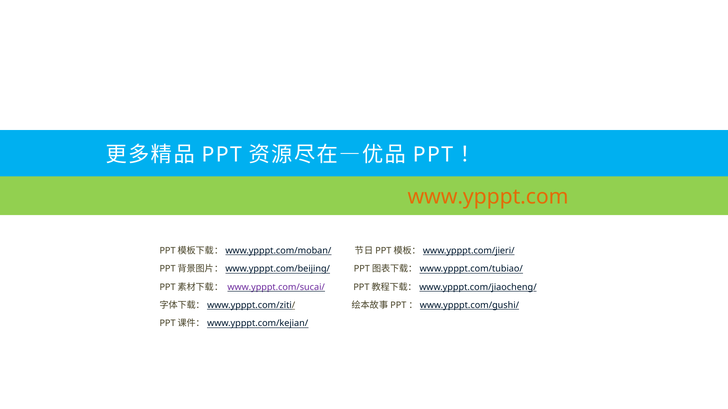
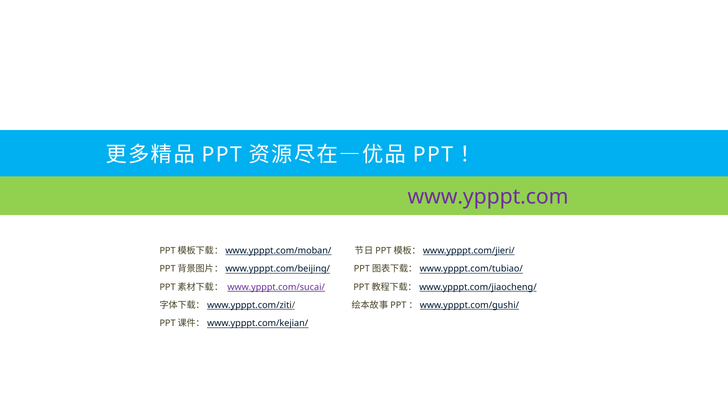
www.ypppt.com colour: orange -> purple (488, 197)
